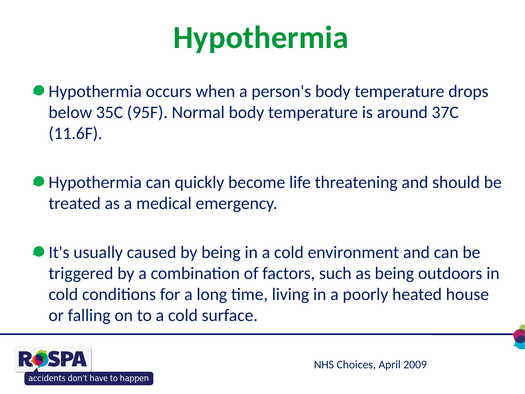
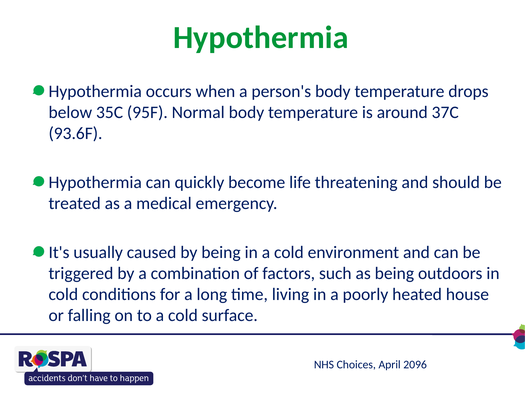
11.6F: 11.6F -> 93.6F (76, 133)
2009: 2009 -> 2096 (415, 364)
